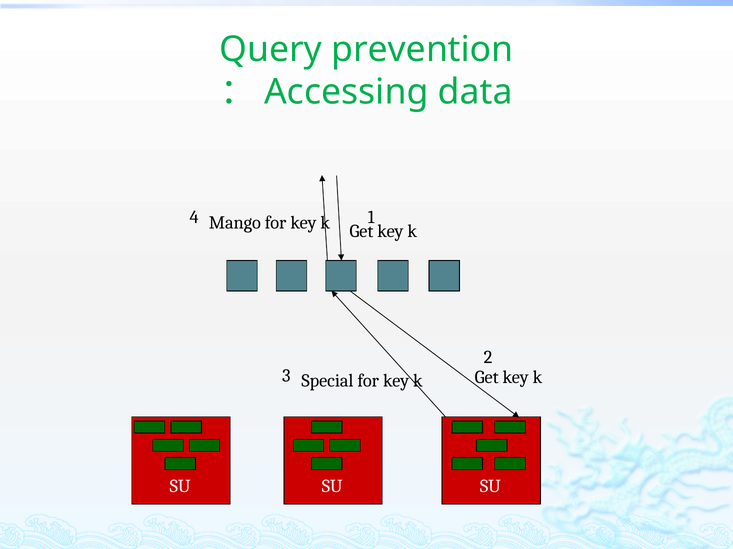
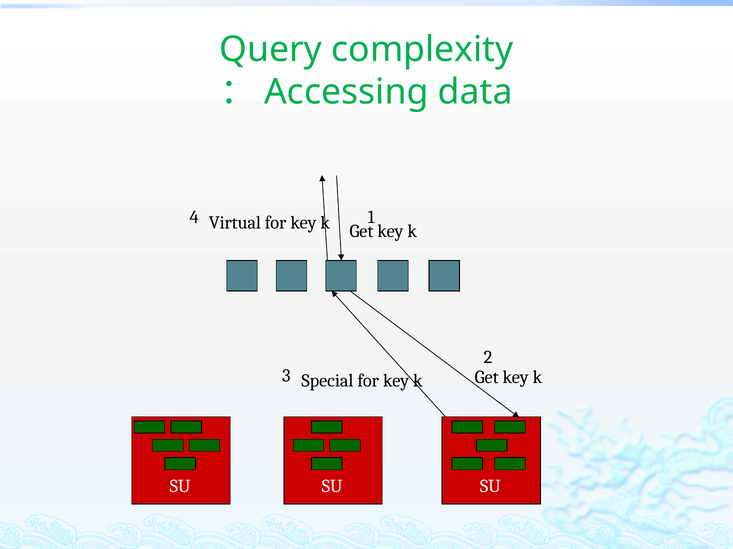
prevention: prevention -> complexity (422, 49)
Mango: Mango -> Virtual (235, 223)
